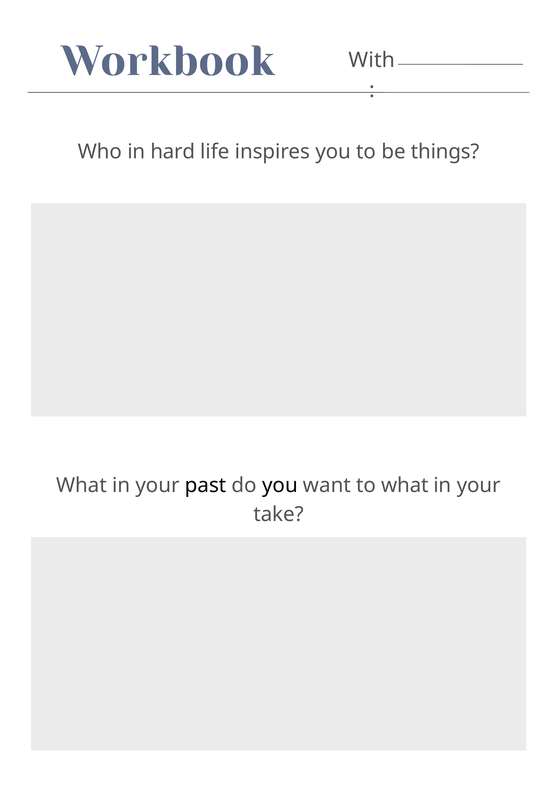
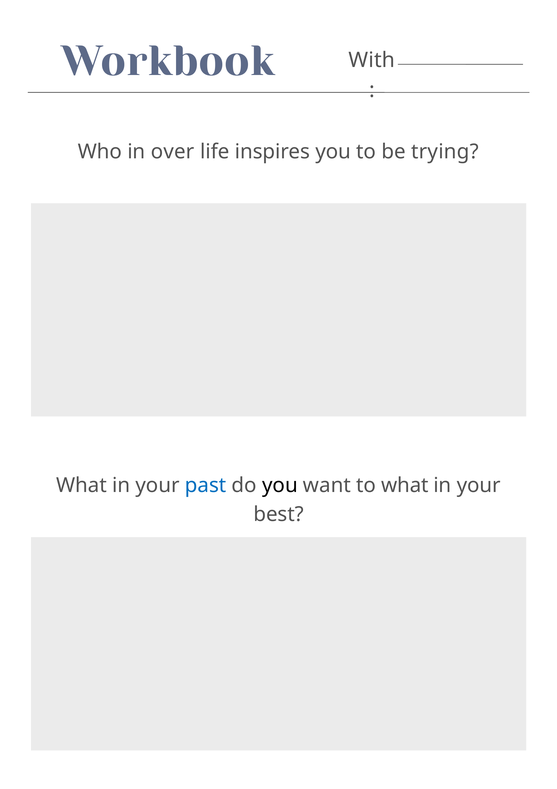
hard: hard -> over (173, 151)
things: things -> trying (445, 151)
past colour: black -> blue (206, 485)
take: take -> best (279, 514)
